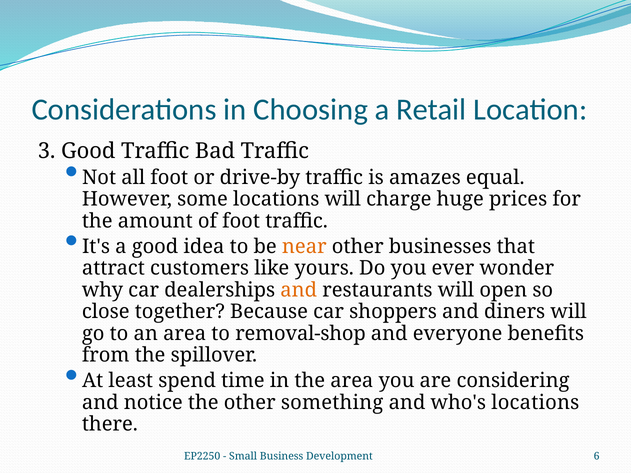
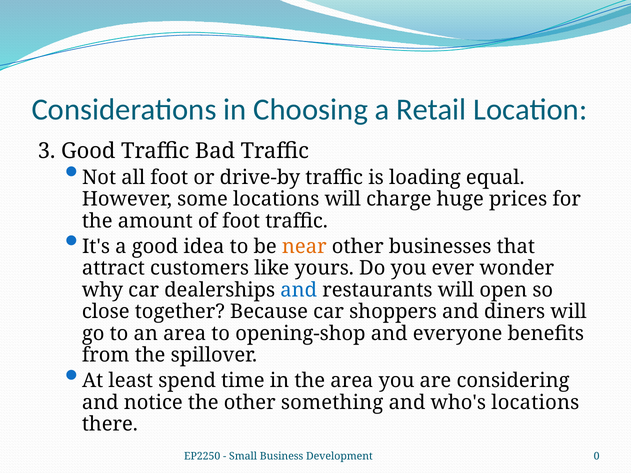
amazes: amazes -> loading (425, 178)
and colour: orange -> blue (299, 290)
removal-shop: removal-shop -> opening-shop (300, 334)
6: 6 -> 0 (597, 457)
